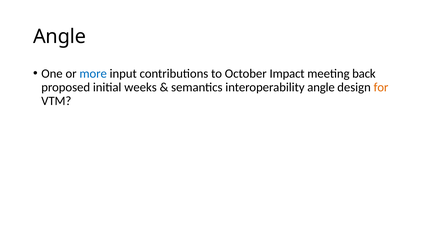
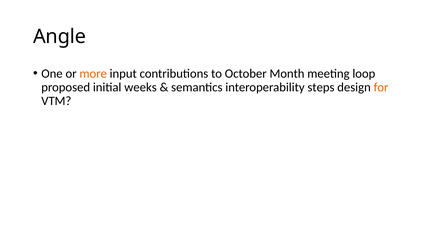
more colour: blue -> orange (93, 74)
Impact: Impact -> Month (287, 74)
back: back -> loop (364, 74)
interoperability angle: angle -> steps (321, 87)
